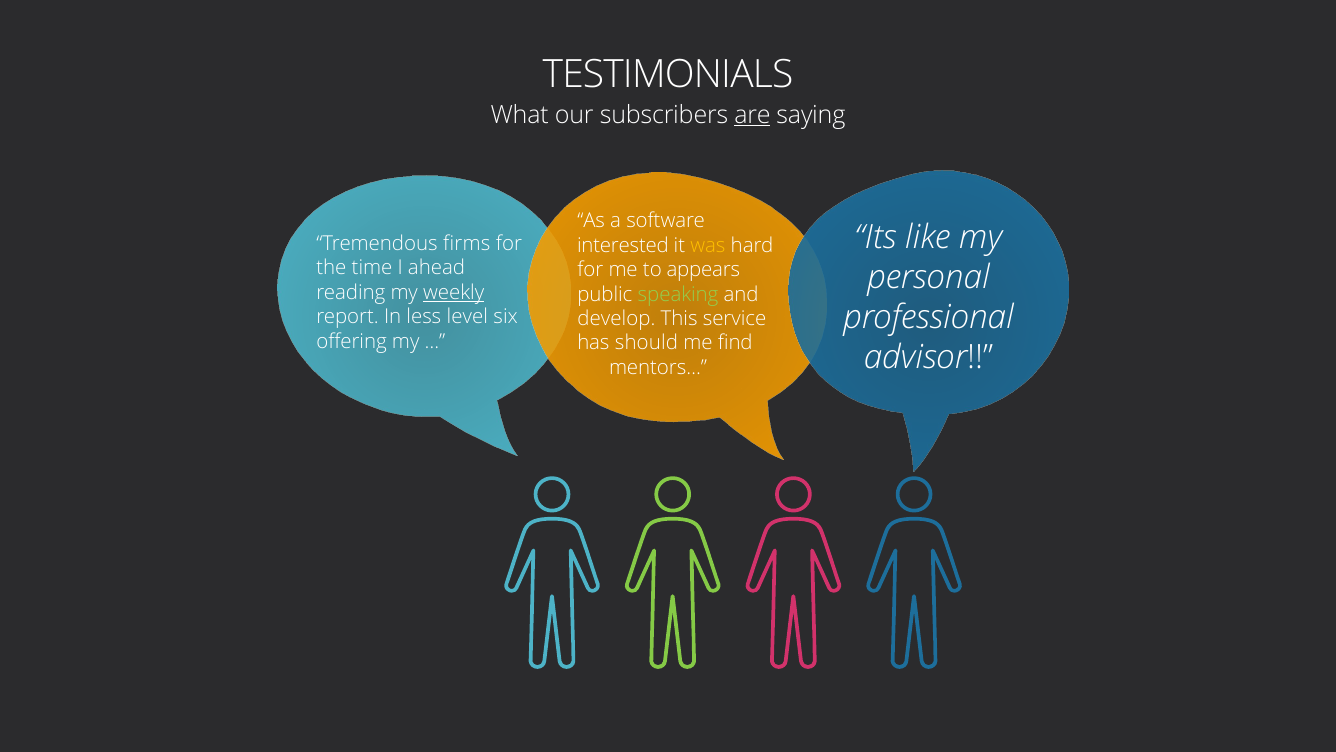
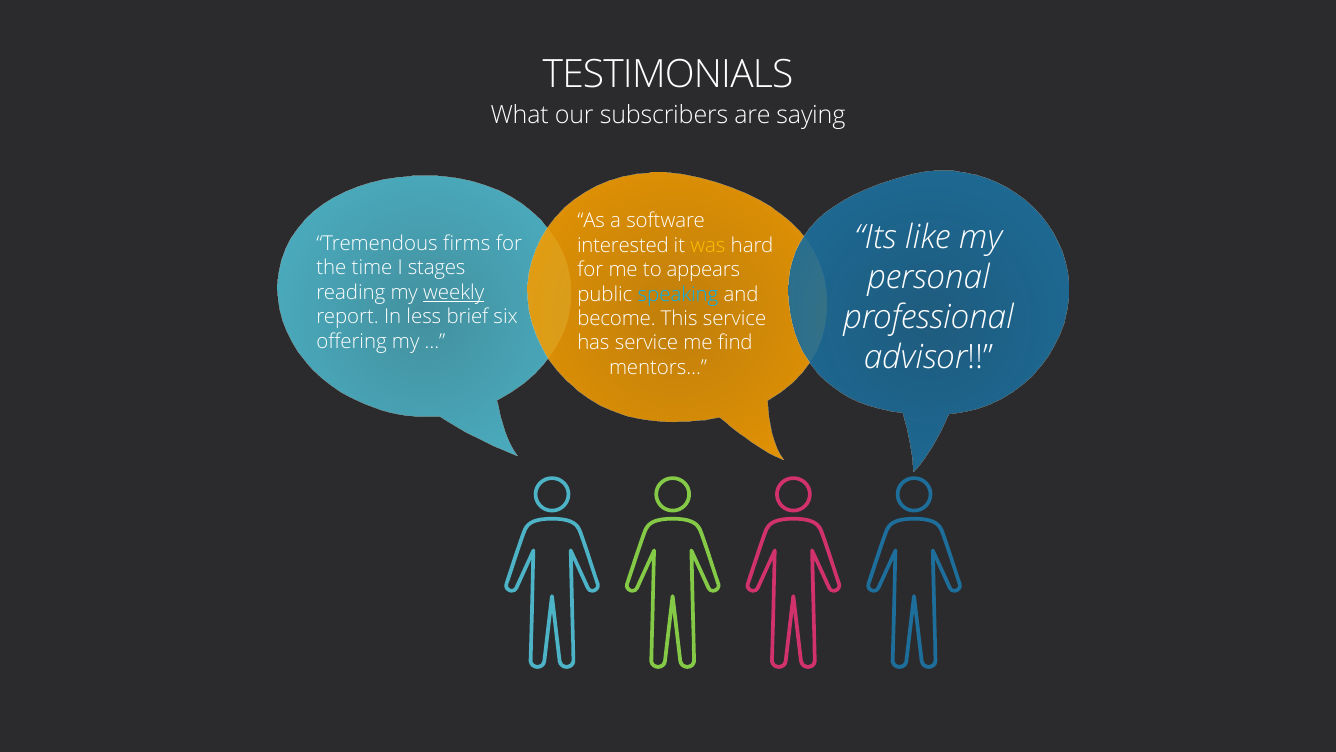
are underline: present -> none (752, 115)
ahead: ahead -> stages (437, 268)
speaking colour: light green -> light blue (678, 294)
level: level -> brief (467, 317)
develop: develop -> become (616, 319)
has should: should -> service (647, 343)
